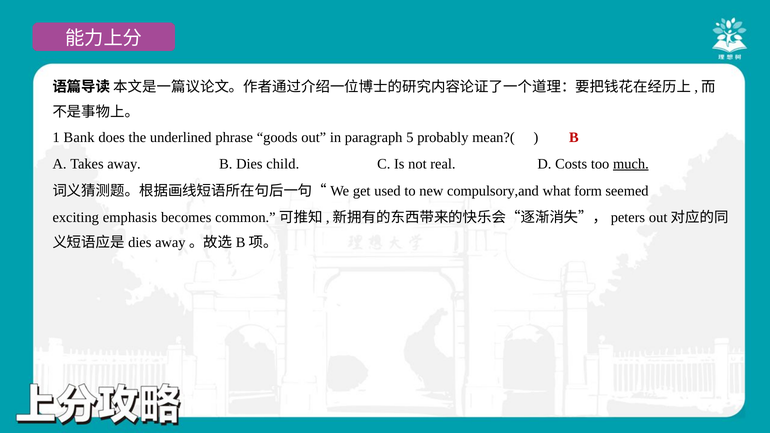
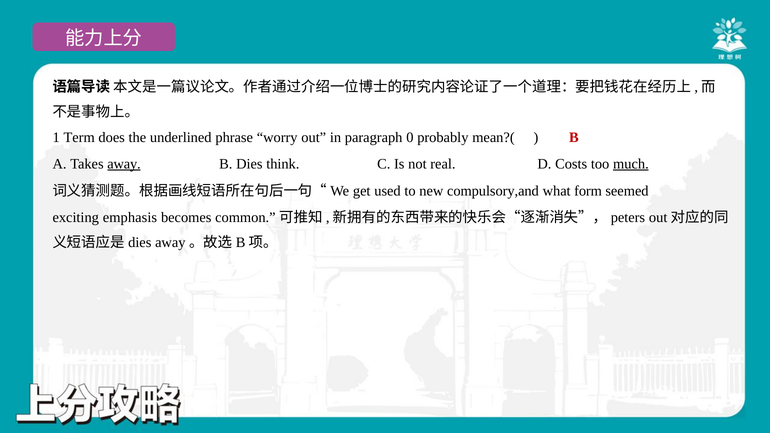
Bank: Bank -> Term (79, 138)
goods: goods -> worry (277, 138)
5: 5 -> 0 (410, 138)
away underline: none -> present (124, 164)
child: child -> think (283, 164)
